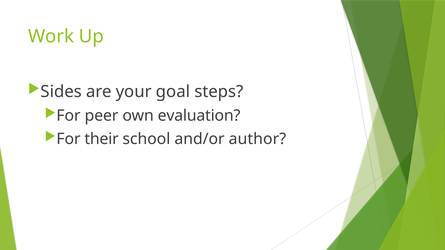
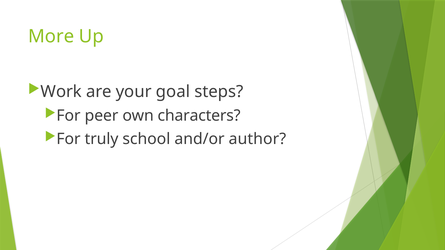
Work: Work -> More (51, 36)
Sides: Sides -> Work (61, 92)
evaluation: evaluation -> characters (199, 116)
their: their -> truly (102, 139)
